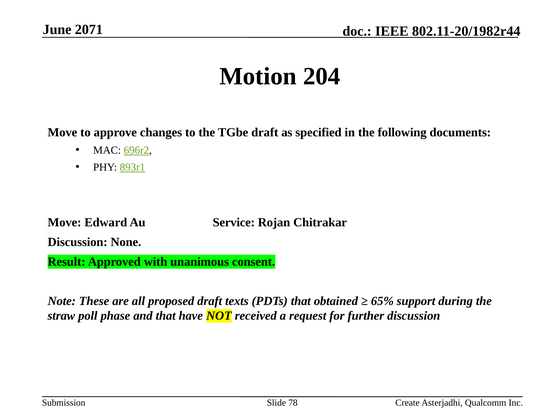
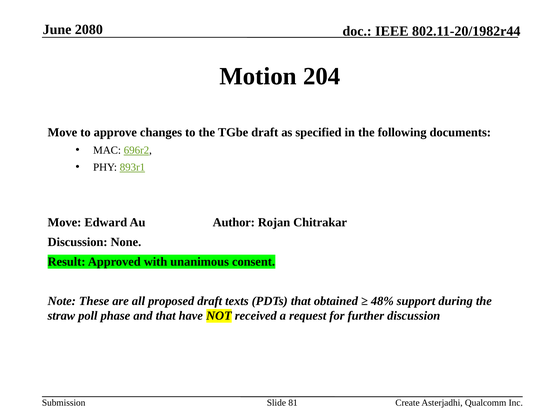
2071: 2071 -> 2080 (89, 30)
Service: Service -> Author (234, 223)
65%: 65% -> 48% (382, 301)
78: 78 -> 81 (293, 403)
